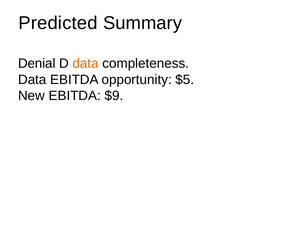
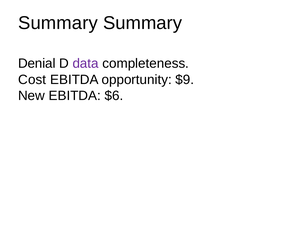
Predicted: Predicted -> Summary (58, 23)
data colour: orange -> purple (86, 63)
Data: Data -> Cost (32, 79)
$5: $5 -> $9 (185, 79)
$9: $9 -> $6 (114, 96)
